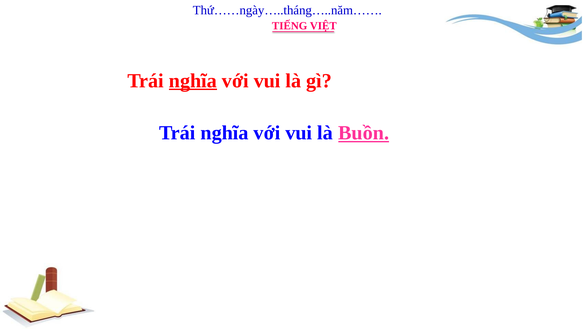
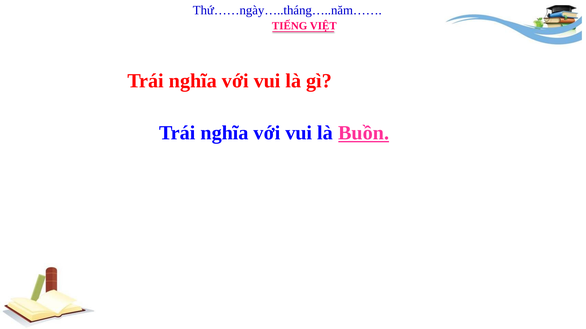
nghĩa underline: present -> none (193, 81)
